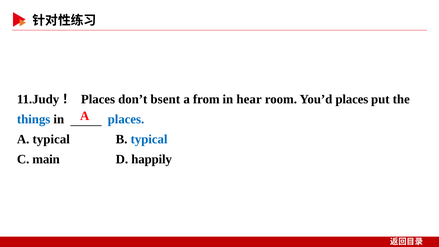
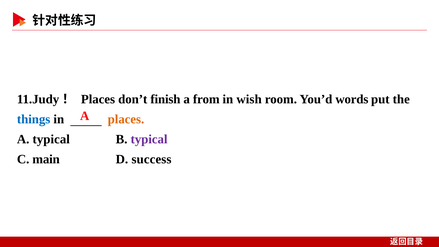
bsent: bsent -> finish (165, 99)
hear: hear -> wish (249, 99)
You’d places: places -> words (352, 99)
places colour: blue -> orange (126, 119)
typical colour: blue -> purple (149, 139)
happily: happily -> success (151, 159)
